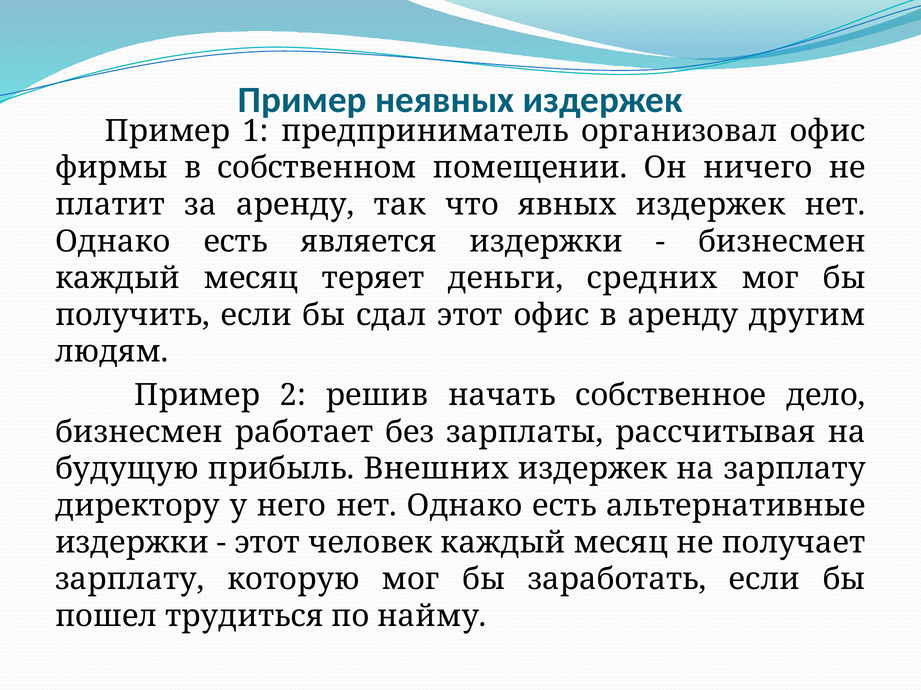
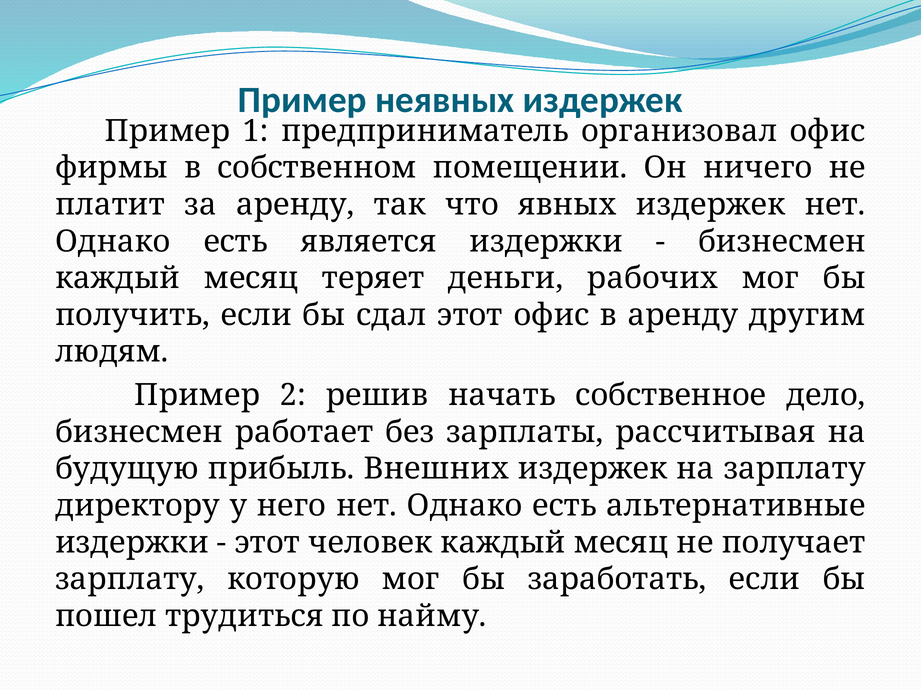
средних: средних -> рабочих (652, 278)
